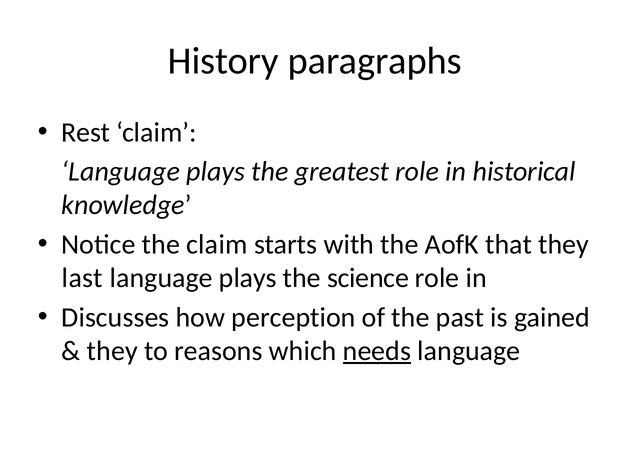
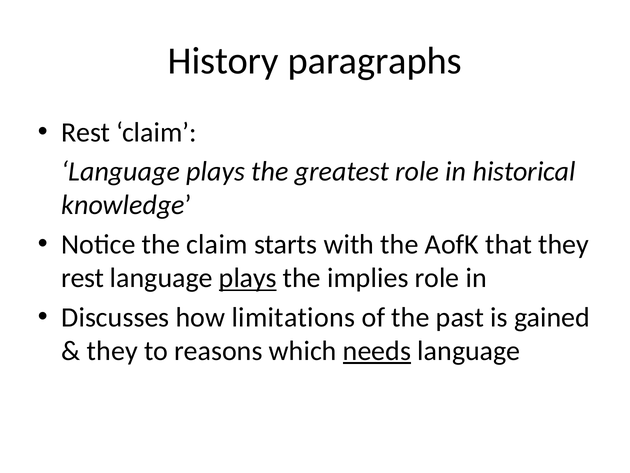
last: last -> rest (83, 278)
plays underline: none -> present (248, 278)
science: science -> implies (368, 278)
perception: perception -> limitations (293, 317)
